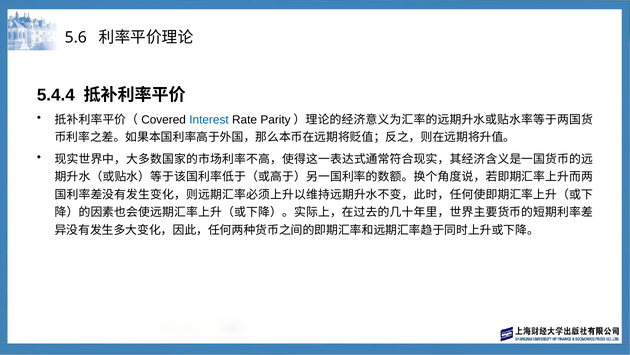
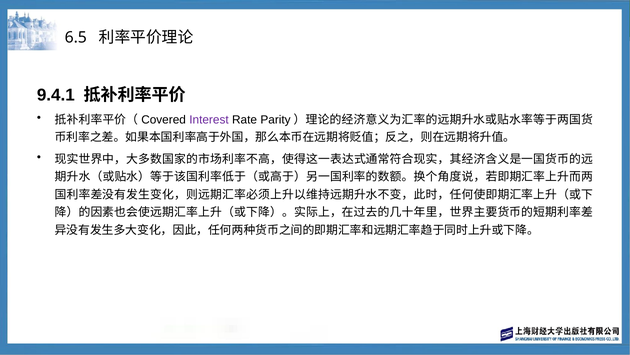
5.6: 5.6 -> 6.5 (76, 38)
5.4.4: 5.4.4 -> 9.4.1 (56, 95)
Interest colour: blue -> purple (209, 120)
